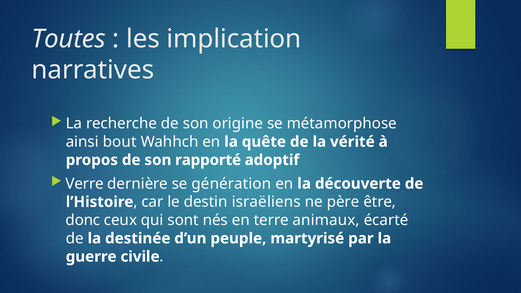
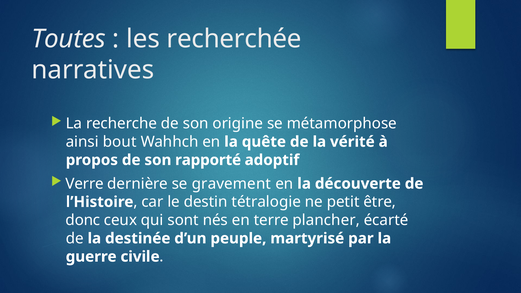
implication: implication -> recherchée (234, 39)
génération: génération -> gravement (231, 184)
israëliens: israëliens -> tétralogie (266, 202)
père: père -> petit (343, 202)
animaux: animaux -> plancher (326, 220)
